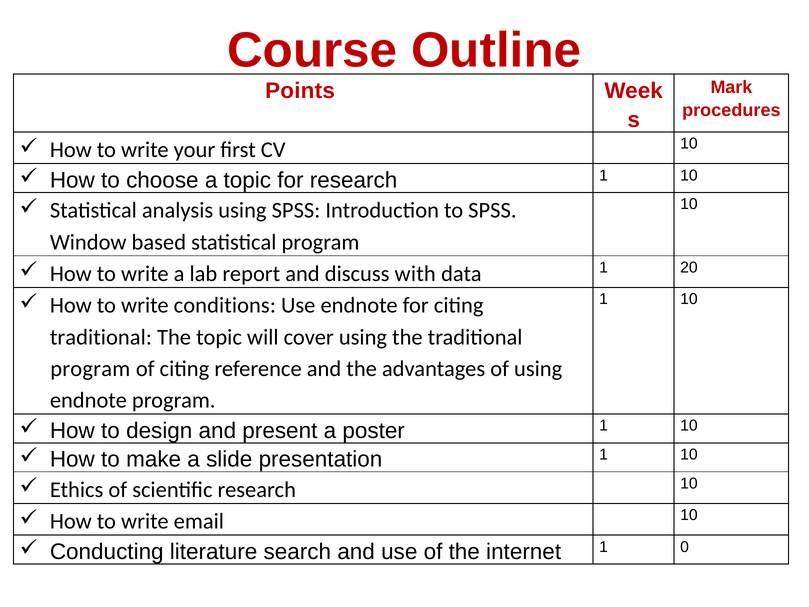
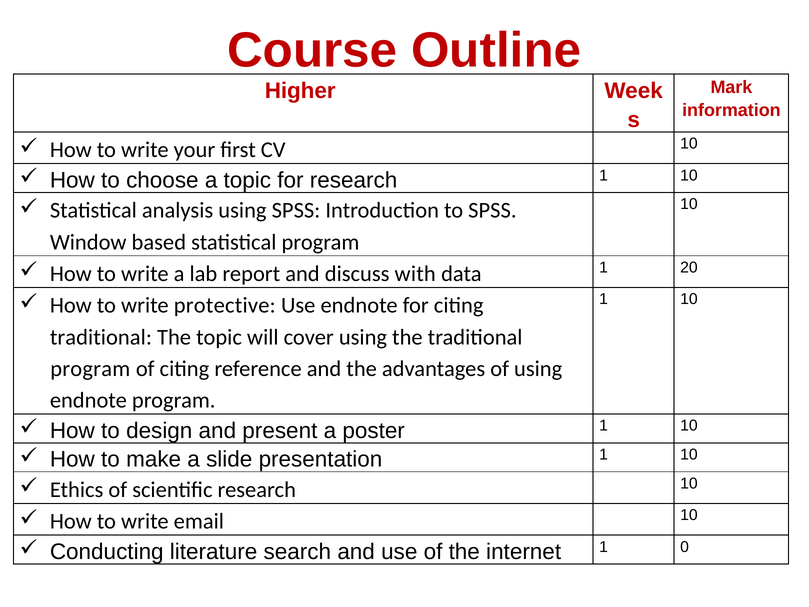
Points: Points -> Higher (300, 91)
procedures: procedures -> information (731, 110)
conditions: conditions -> protective (225, 305)
